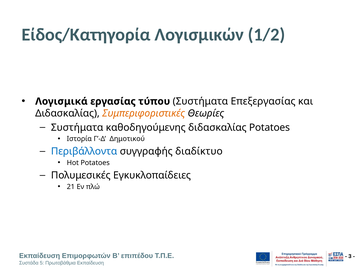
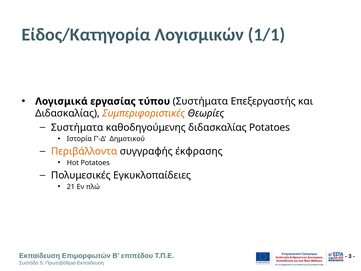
1/2: 1/2 -> 1/1 (267, 35)
Επεξεργασίας: Επεξεργασίας -> Επεξεργαστής (263, 101)
Περιβάλλοντα colour: blue -> orange (84, 151)
διαδίκτυο: διαδίκτυο -> έκφρασης (199, 151)
